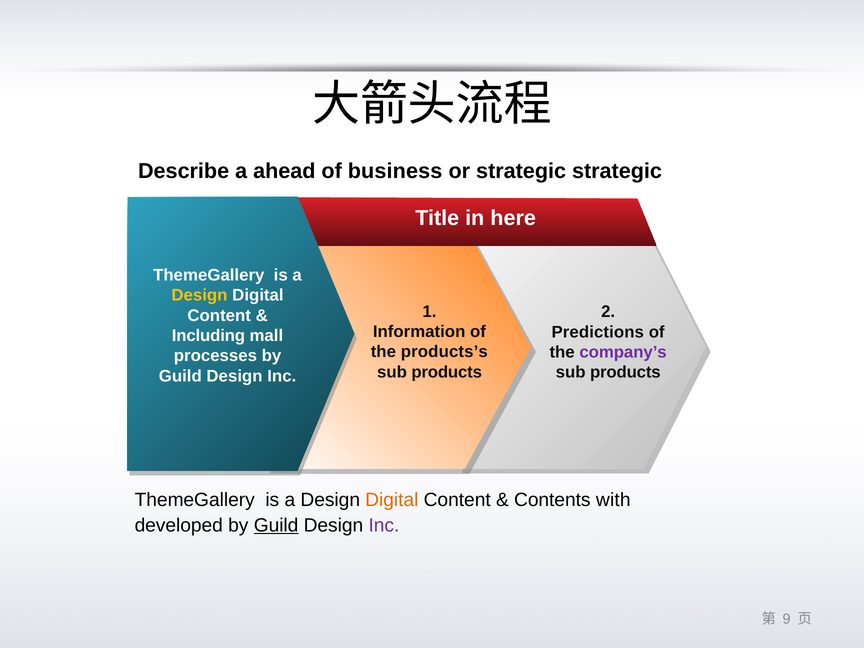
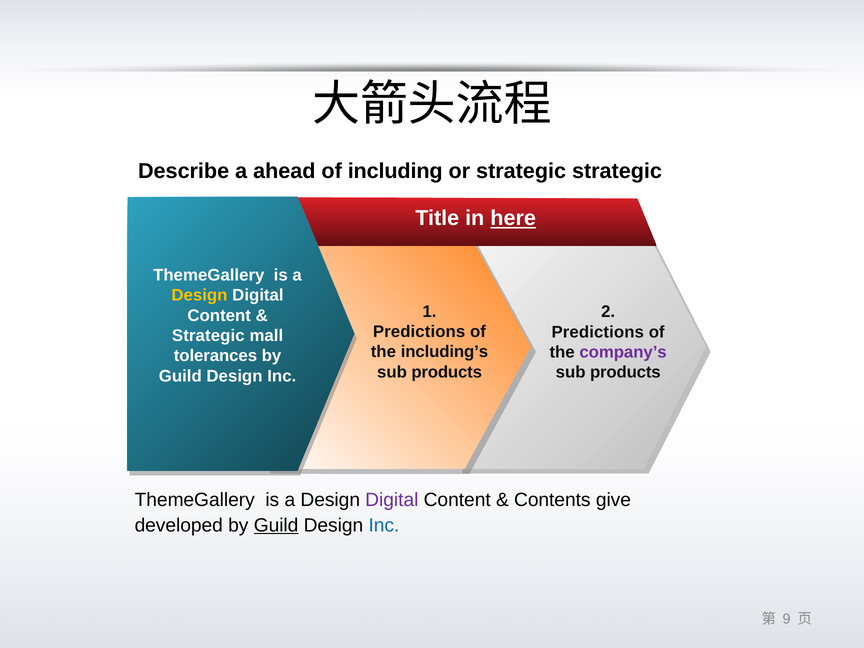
business: business -> including (395, 171)
here underline: none -> present (513, 218)
Information: Information -> Predictions (419, 332)
Including: Including -> Strategic (208, 336)
products’s: products’s -> including’s (444, 352)
processes: processes -> tolerances (215, 356)
Digital colour: orange -> purple (392, 500)
with: with -> give (613, 500)
Inc colour: purple -> blue (384, 525)
